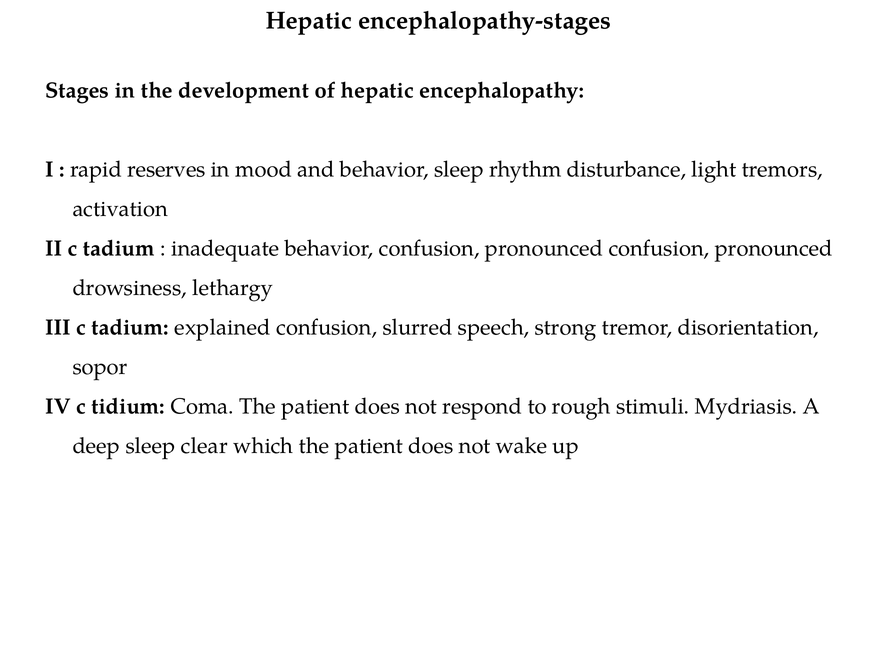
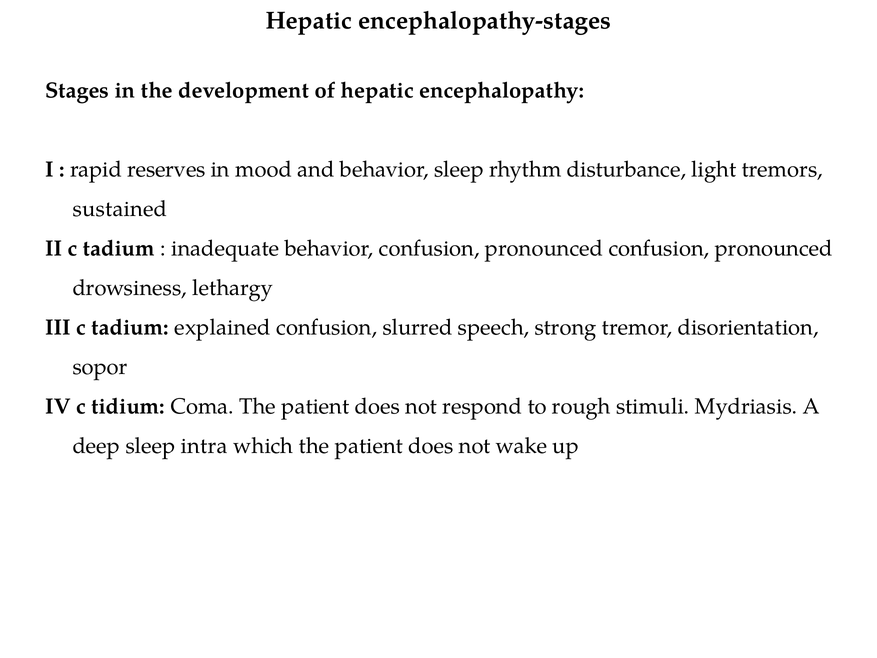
activation: activation -> sustained (120, 209)
clear: clear -> intra (204, 446)
